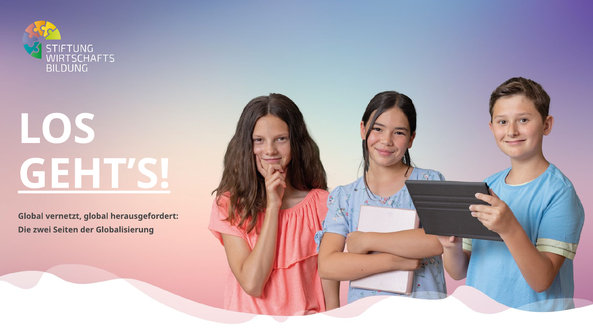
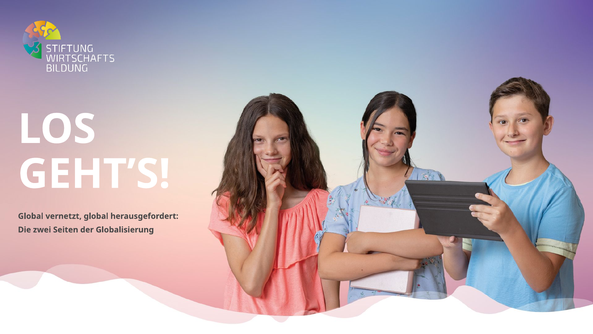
GEHT’S underline: present -> none (94, 174)
